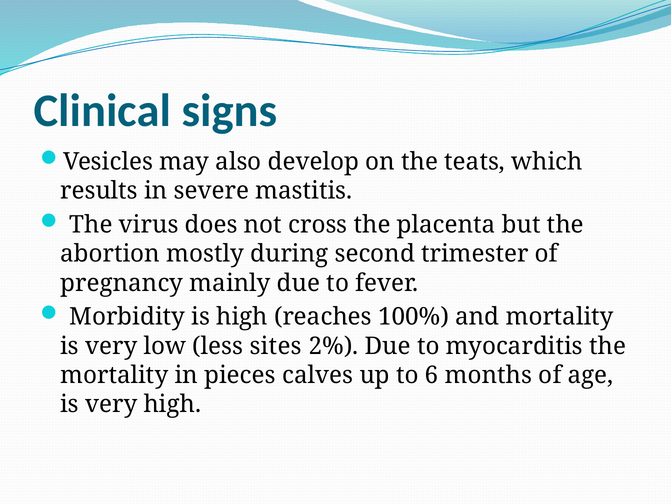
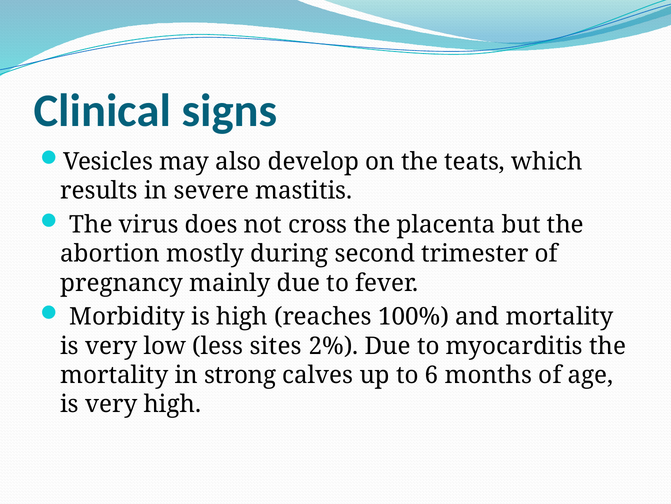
pieces: pieces -> strong (240, 375)
